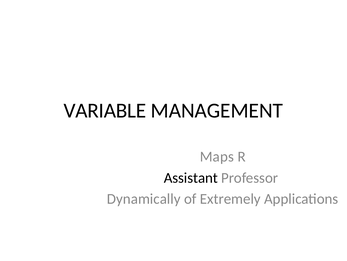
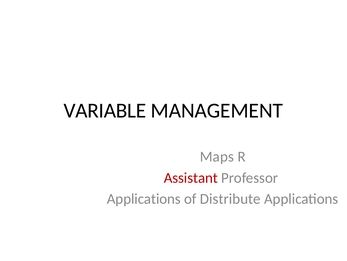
Assistant colour: black -> red (191, 177)
Dynamically: Dynamically -> Applications (144, 198)
Extremely: Extremely -> Distribute (230, 198)
